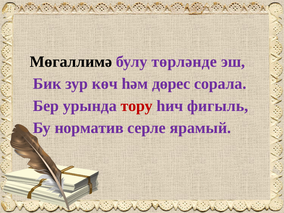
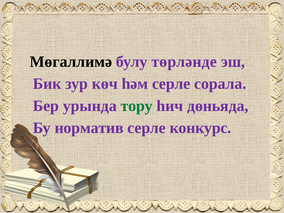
һәм дөрес: дөрес -> серле (171, 84)
тору colour: red -> green (137, 106)
фигыль: фигыль -> дөньяда (218, 106)
ярамый: ярамый -> конкурс (200, 128)
